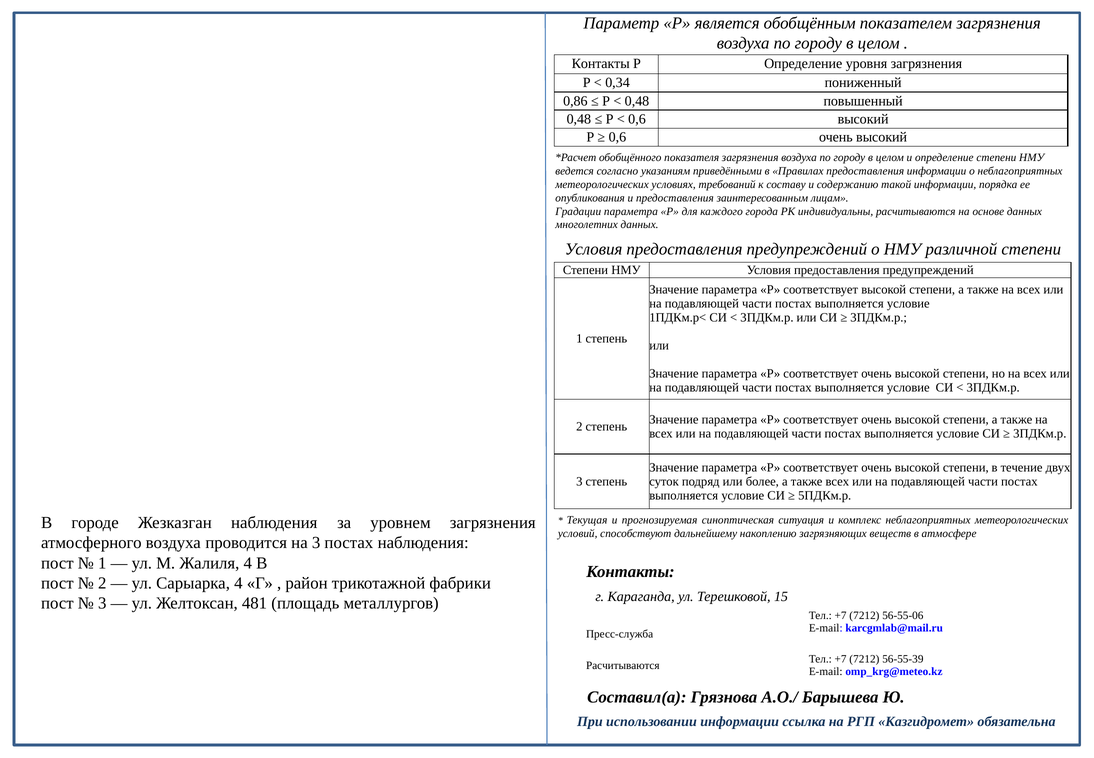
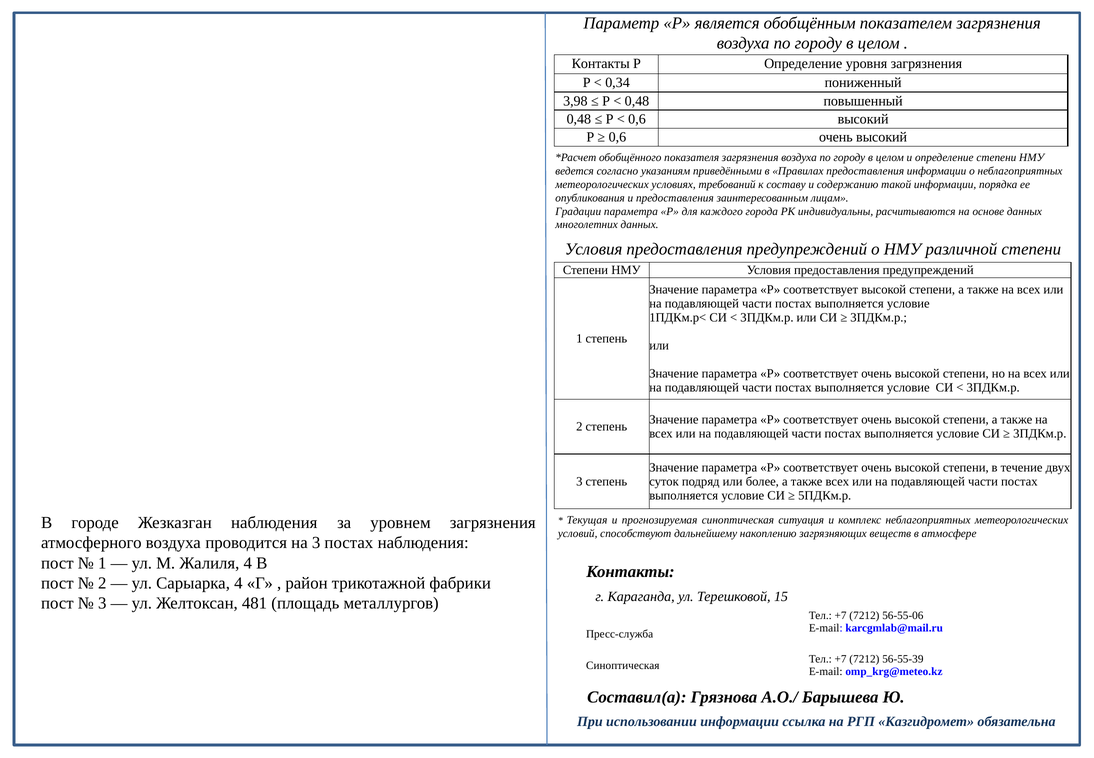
0,86: 0,86 -> 3,98 (575, 101)
Расчитываются: Расчитываются -> Синоптическая (623, 665)
